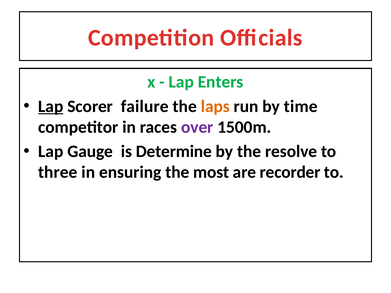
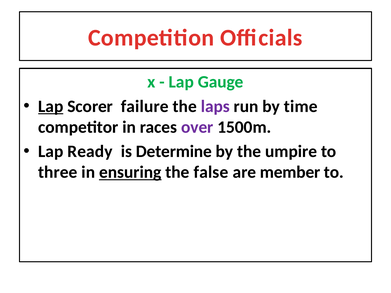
Enters: Enters -> Gauge (221, 82)
laps colour: orange -> purple (215, 106)
Gauge: Gauge -> Ready (90, 152)
resolve: resolve -> umpire (291, 152)
ensuring underline: none -> present (130, 172)
most: most -> false (211, 172)
recorder: recorder -> member (290, 172)
